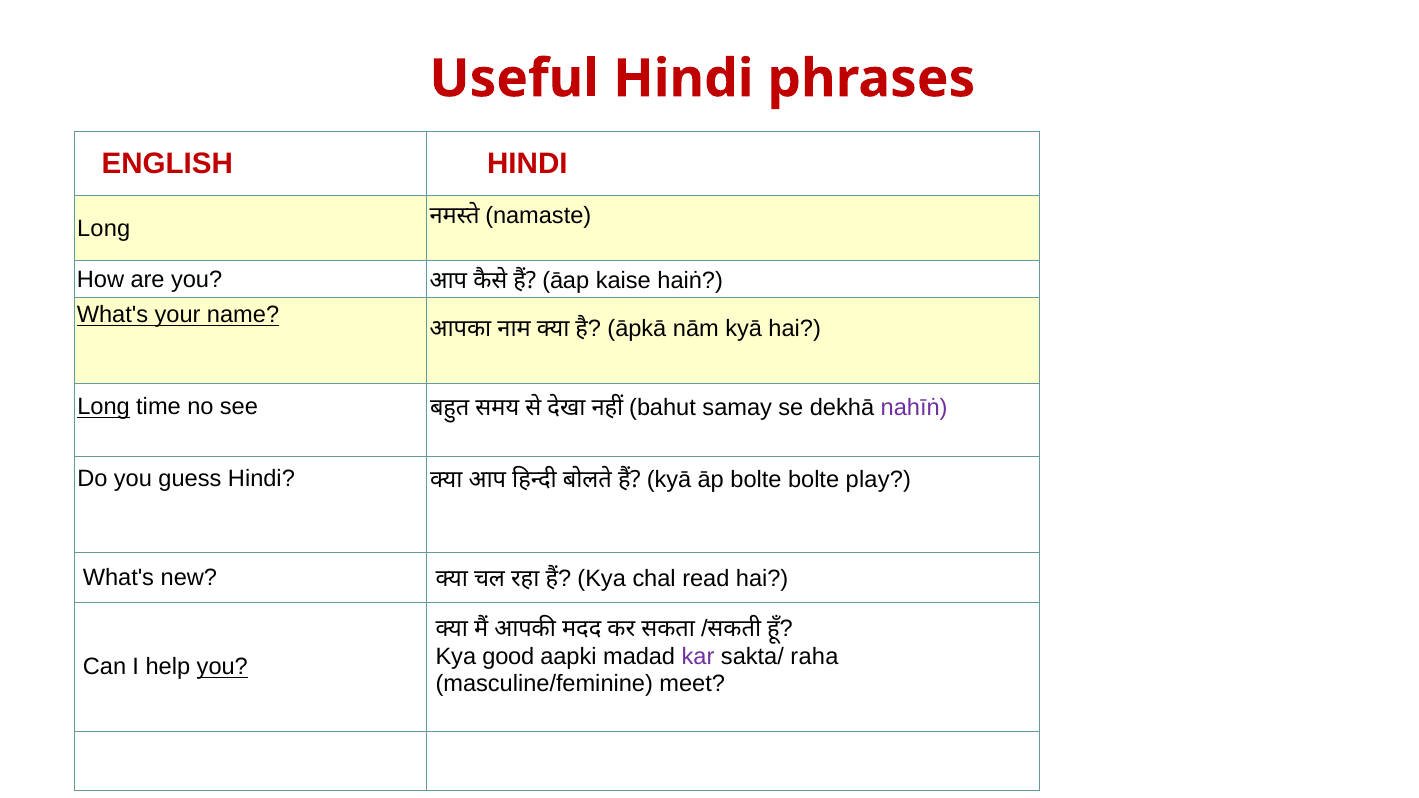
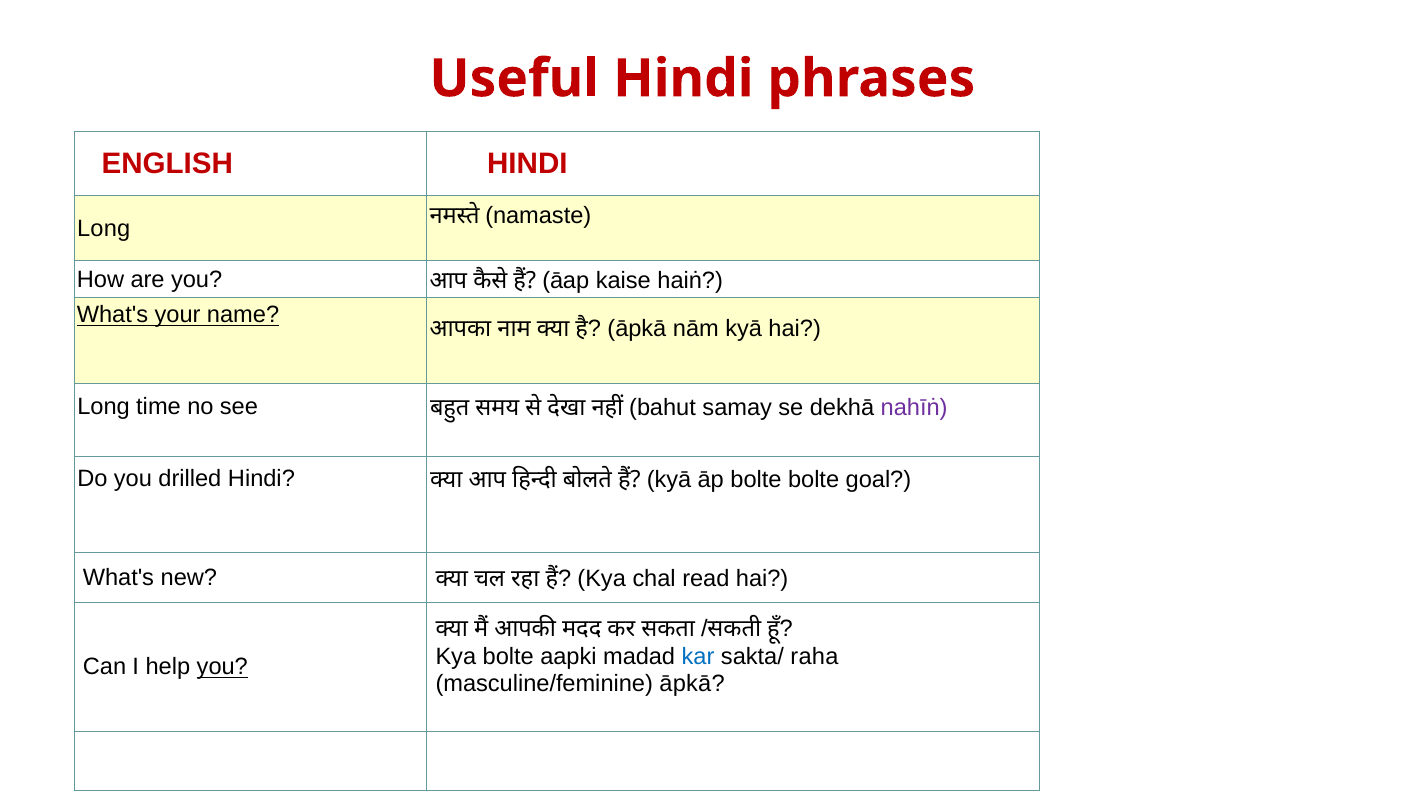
Long underline: present -> none (104, 407)
guess: guess -> drilled (190, 479)
play: play -> goal (878, 480)
Kya good: good -> bolte (508, 657)
kar colour: purple -> blue (698, 657)
masculine/feminine meet: meet -> āpkā (692, 683)
